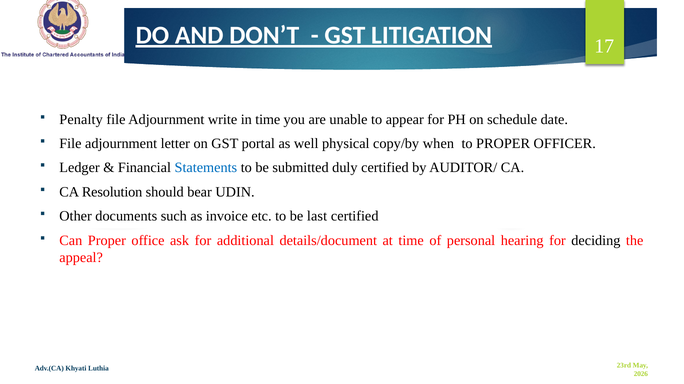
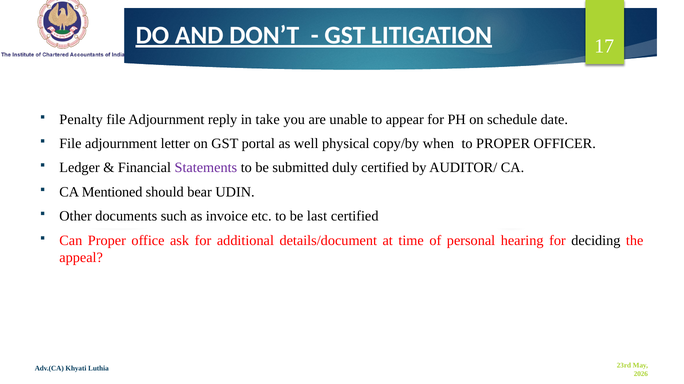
write: write -> reply (223, 120)
in time: time -> take (268, 120)
Statements colour: blue -> purple (206, 168)
Resolution: Resolution -> Mentioned (112, 192)
